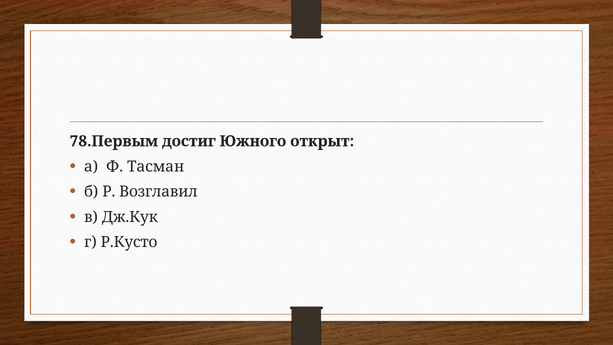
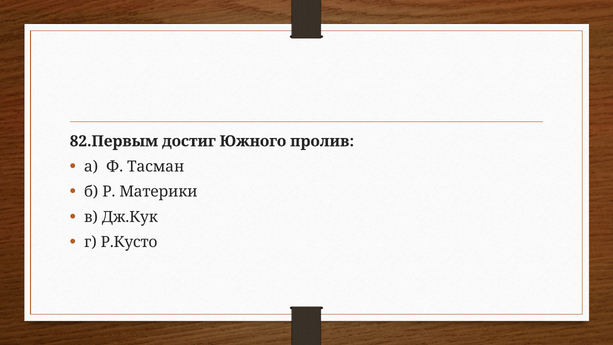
78.Первым: 78.Первым -> 82.Первым (114, 141)
открыт: открыт -> пролив (322, 141)
Возглавил: Возглавил -> Материки (158, 192)
